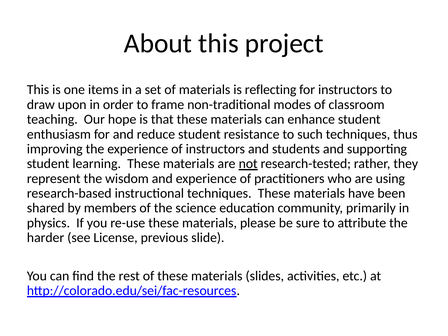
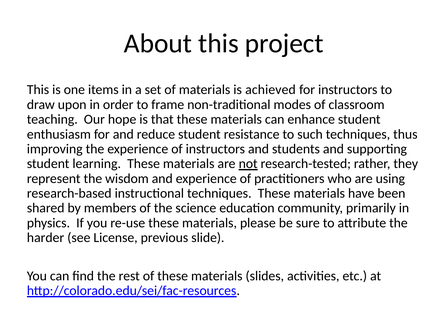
reflecting: reflecting -> achieved (270, 90)
